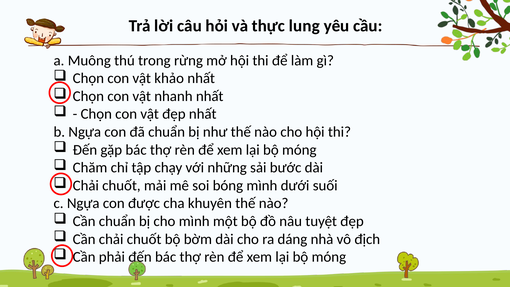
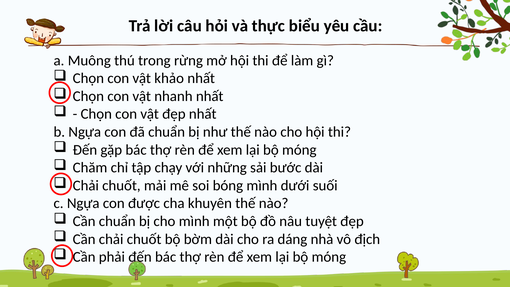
lung: lung -> biểu (304, 26)
